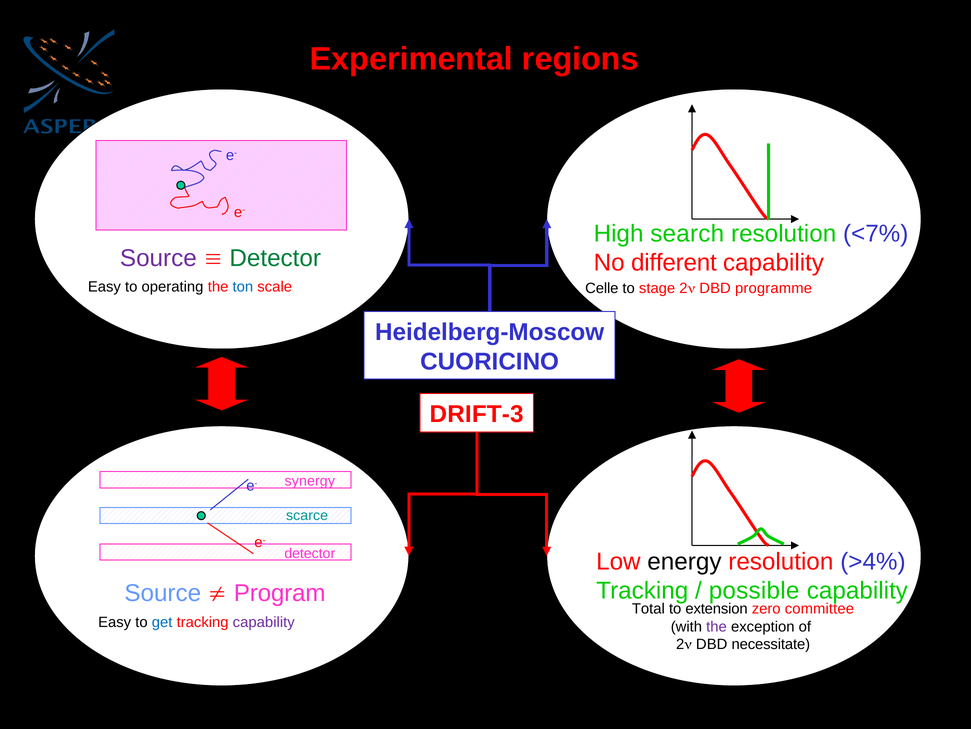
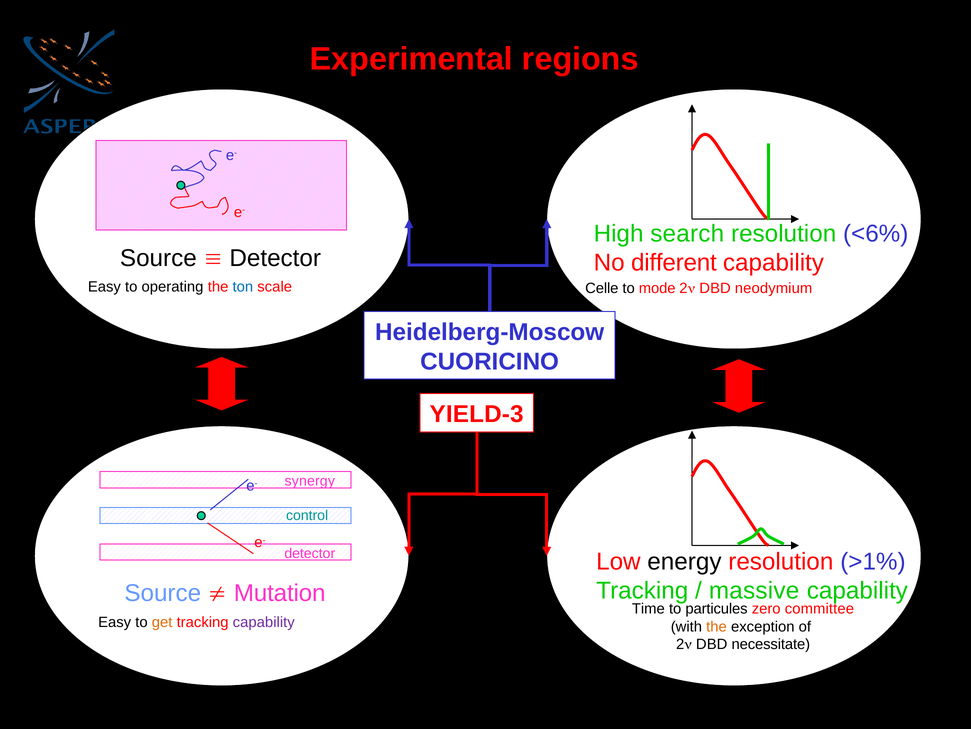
<7%: <7% -> <6% (876, 233)
Source colour: purple -> black (158, 258)
Detector colour: green -> black (275, 258)
stage: stage -> mode (657, 288)
programme: programme -> neodymium (774, 288)
DRIFT-3: DRIFT-3 -> YIELD-3 (477, 414)
scarce: scarce -> control (307, 515)
>4%: >4% -> >1% (873, 561)
possible: possible -> massive (754, 590)
Program: Program -> Mutation (280, 592)
Total: Total -> Time (648, 608)
extension: extension -> particules (717, 608)
get colour: blue -> orange (162, 622)
the colour: purple -> orange (716, 626)
